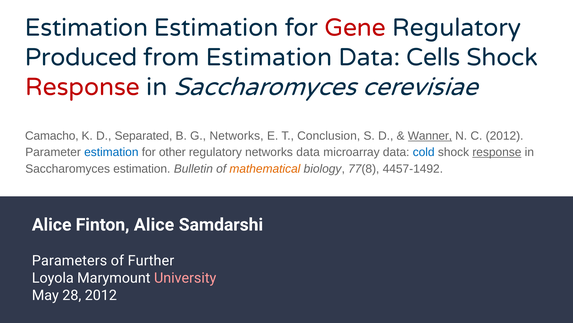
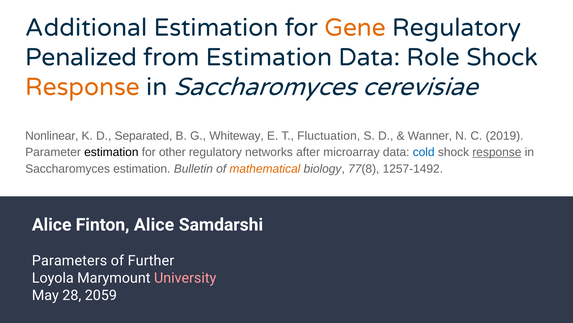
Estimation: Estimation -> Additional (86, 28)
Gene colour: red -> orange (355, 28)
Produced: Produced -> Penalized (81, 57)
Cells: Cells -> Role (433, 57)
Response colour: red -> orange (83, 87)
Camacho: Camacho -> Nonlinear (52, 136)
G Networks: Networks -> Whiteway (237, 136)
Conclusion: Conclusion -> Fluctuation (329, 136)
Wanner underline: present -> none (430, 136)
C 2012: 2012 -> 2019 (505, 136)
estimation colour: blue -> black (111, 152)
networks data: data -> after (308, 152)
4457-1492: 4457-1492 -> 1257-1492 (413, 168)
28 2012: 2012 -> 2059 (101, 295)
